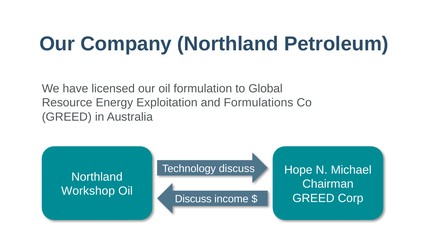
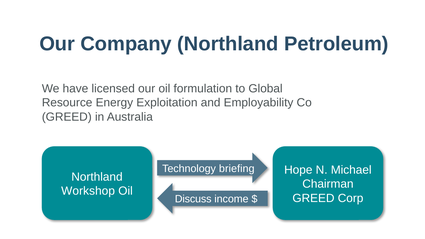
Formulations: Formulations -> Employability (259, 103)
Technology discuss: discuss -> briefing (237, 169)
